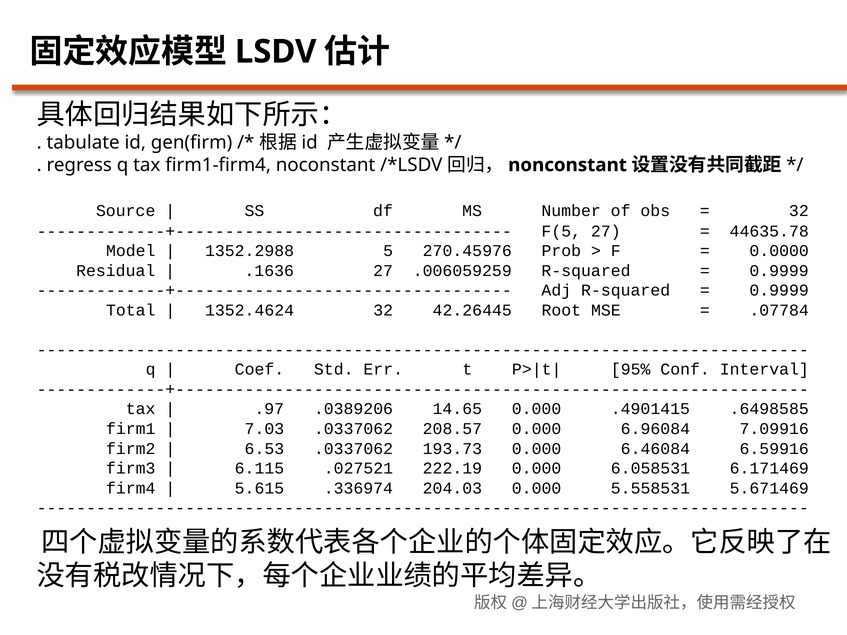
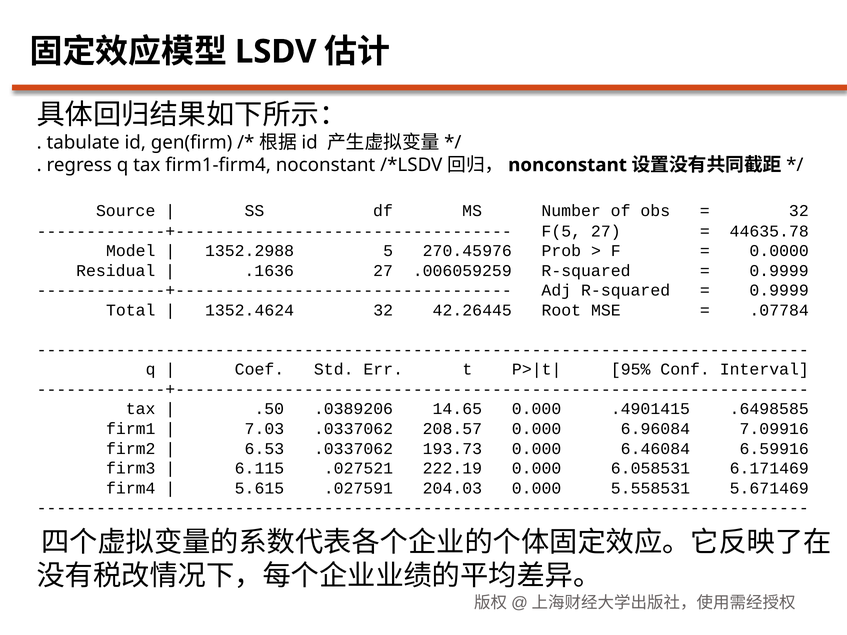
.97: .97 -> .50 (269, 409)
.336974: .336974 -> .027591 (358, 488)
